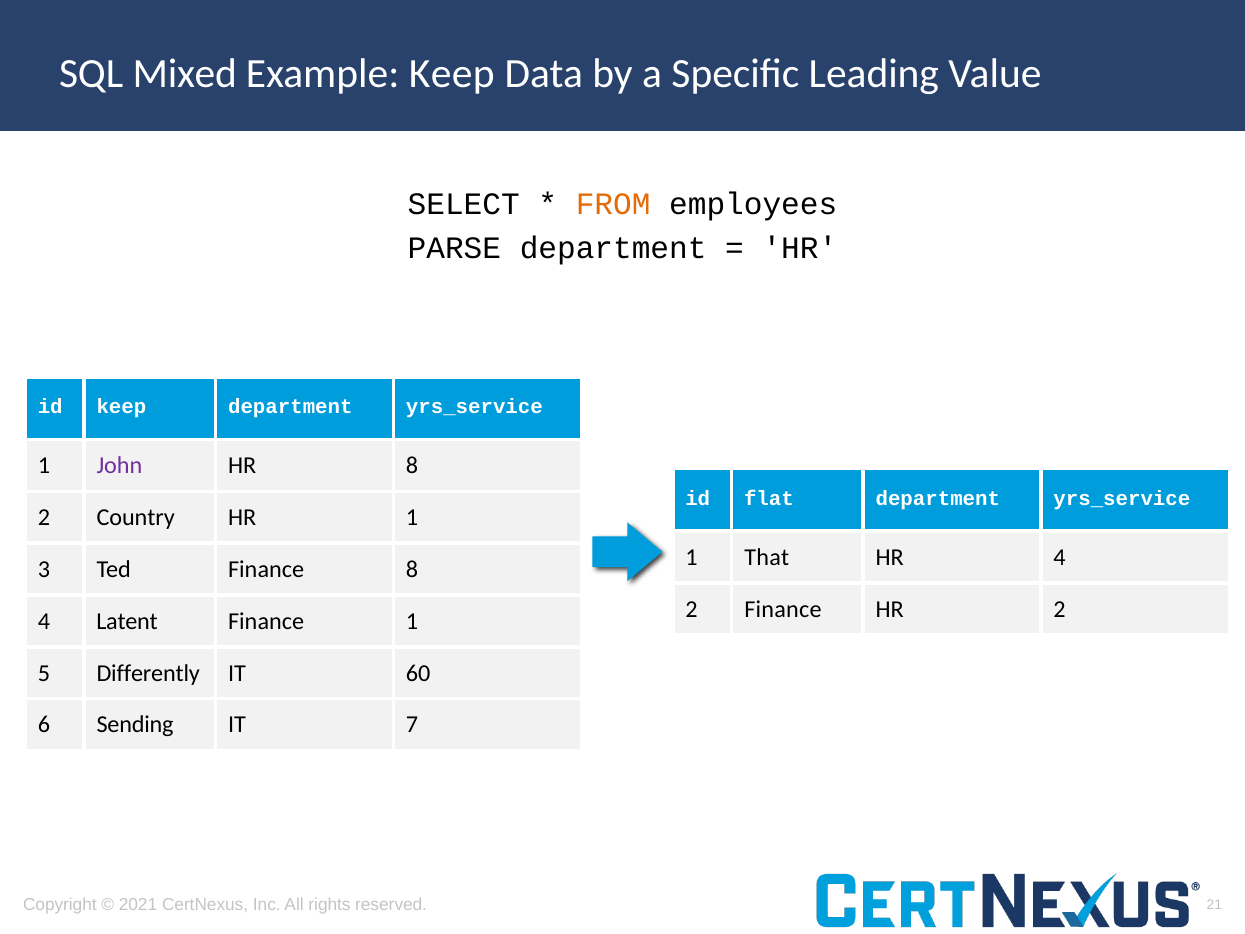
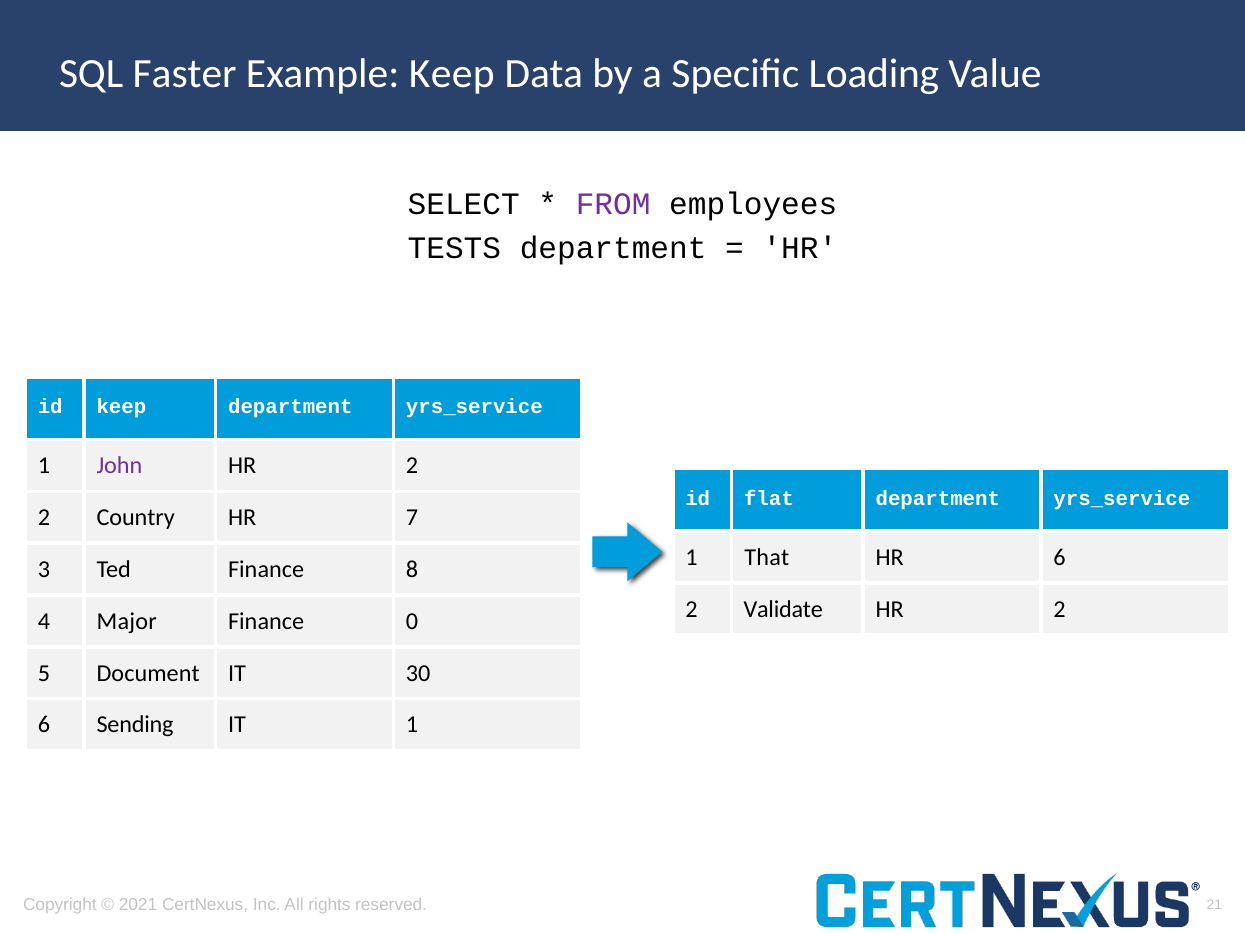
Mixed: Mixed -> Faster (185, 74)
Leading: Leading -> Loading (874, 74)
FROM colour: orange -> purple (613, 204)
PARSE: PARSE -> TESTS (454, 248)
8: 8 -> 2 (412, 466)
HR 1: 1 -> 7 (412, 517)
HR 4: 4 -> 6 (1060, 557)
2 Finance: Finance -> Validate (783, 609)
Latent: Latent -> Major (127, 621)
Finance 1: 1 -> 0 (412, 621)
Differently: Differently -> Document (148, 673)
60: 60 -> 30 (418, 673)
IT 7: 7 -> 1 (412, 725)
